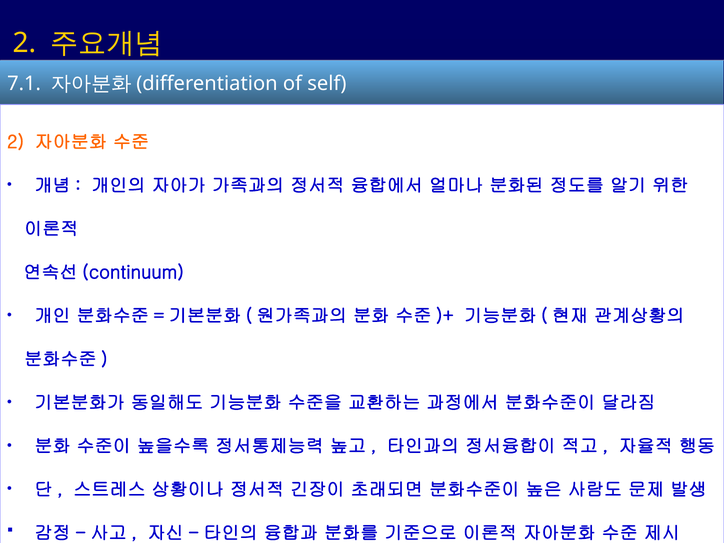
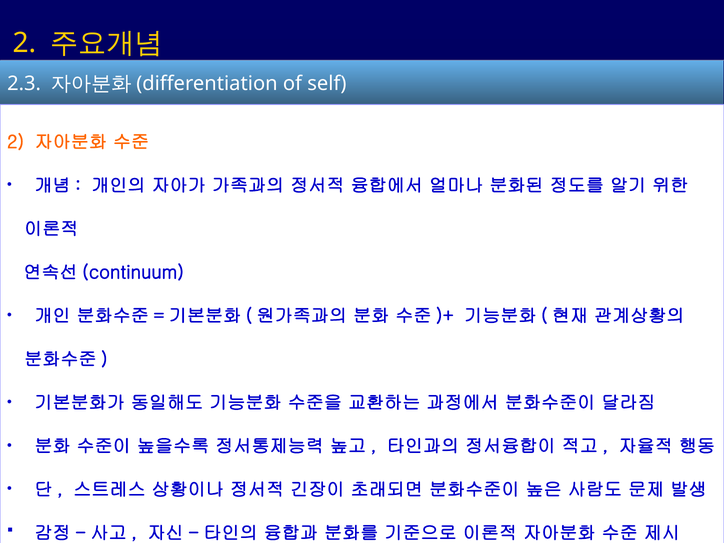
7.1: 7.1 -> 2.3 (24, 84)
